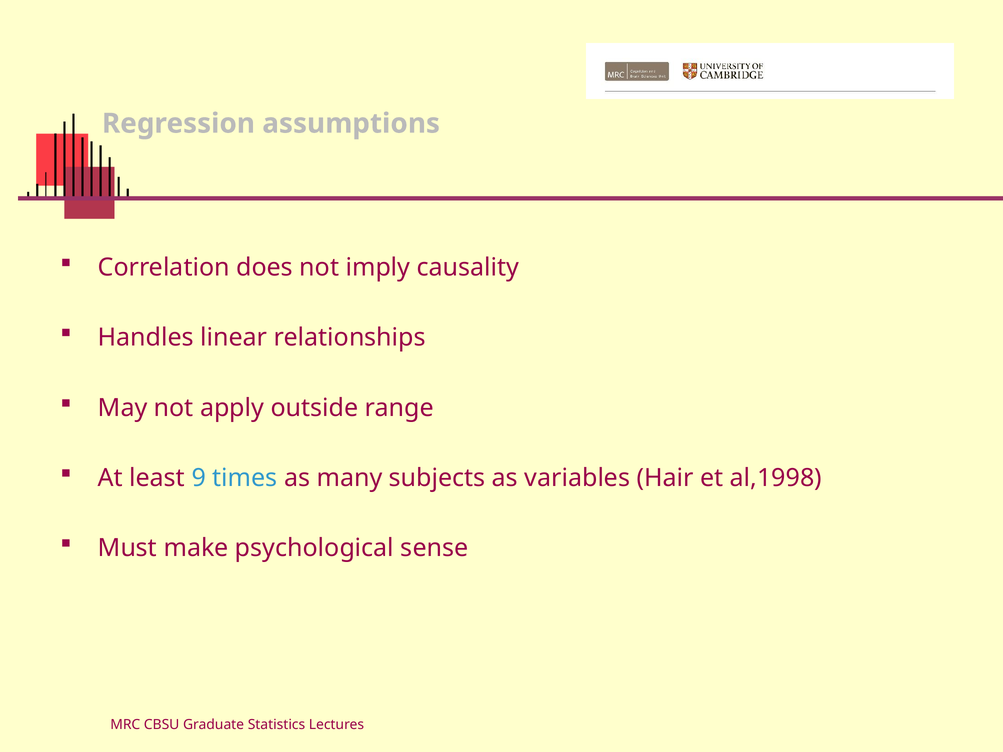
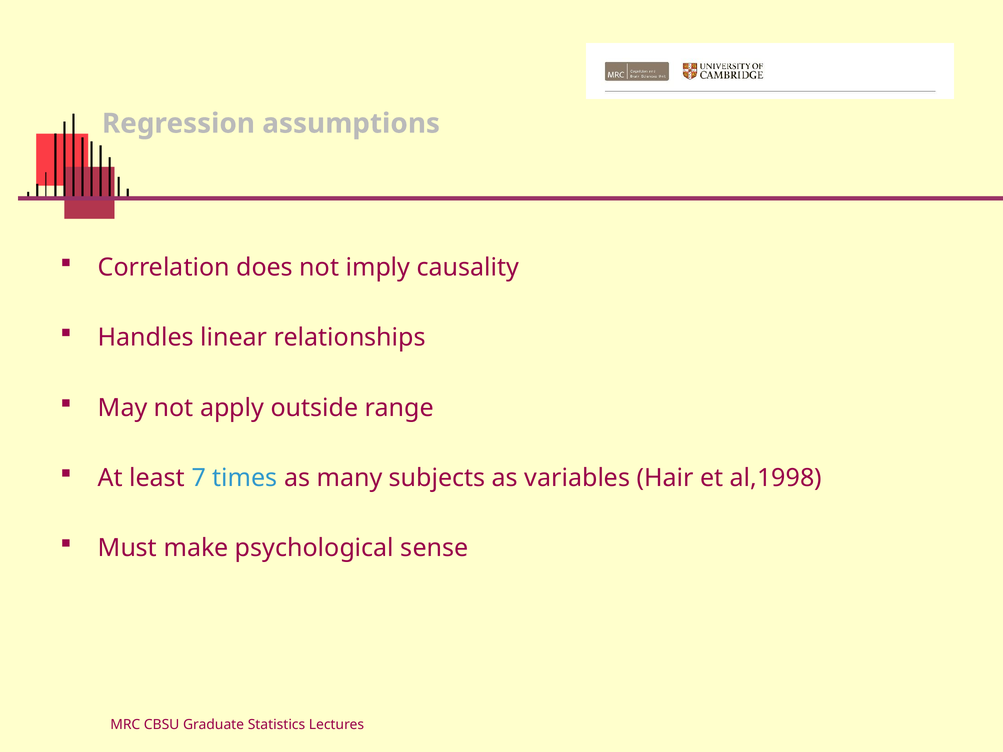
9: 9 -> 7 (199, 478)
